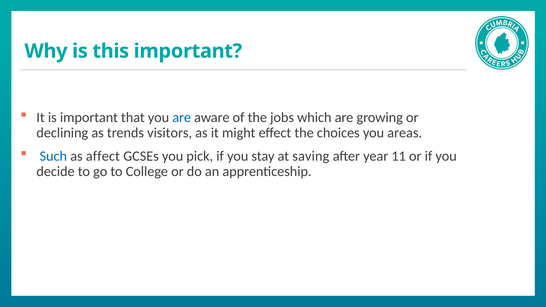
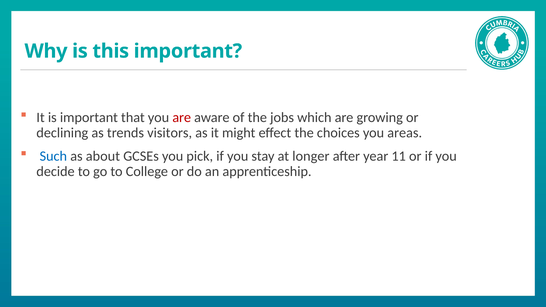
are colour: blue -> red (182, 117)
affect: affect -> about (103, 156)
saving: saving -> longer (311, 156)
